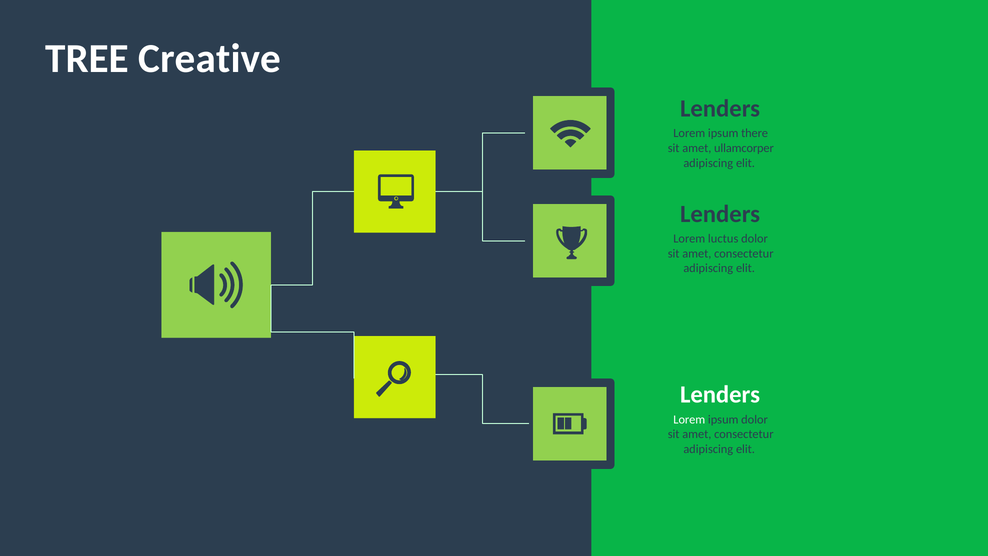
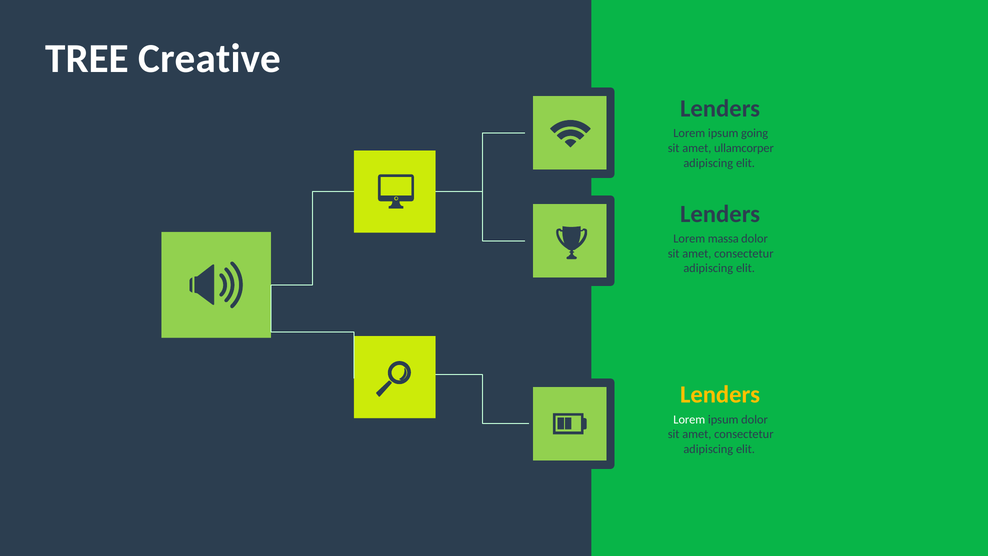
there: there -> going (755, 133)
luctus: luctus -> massa (723, 239)
Lenders colour: white -> yellow (720, 395)
